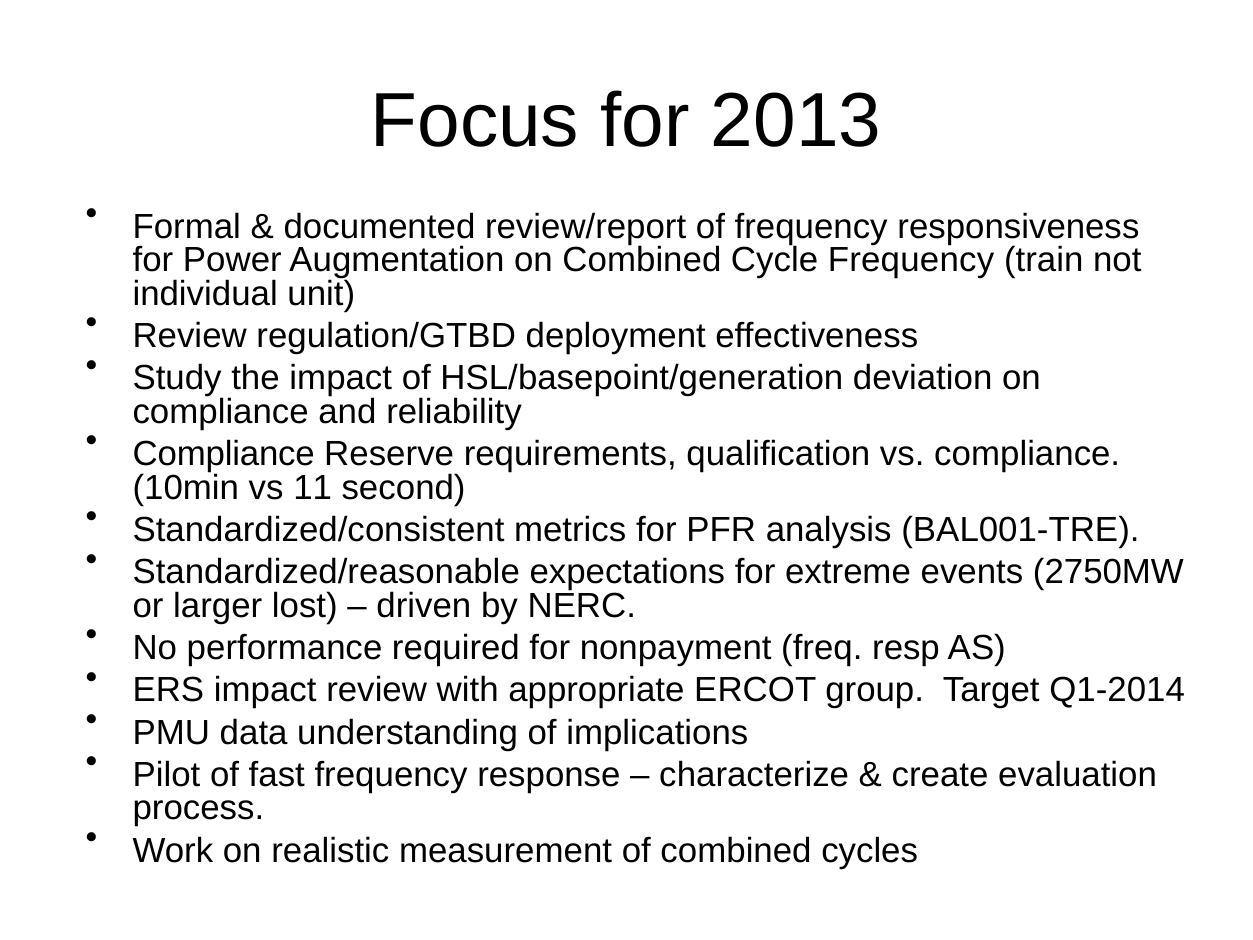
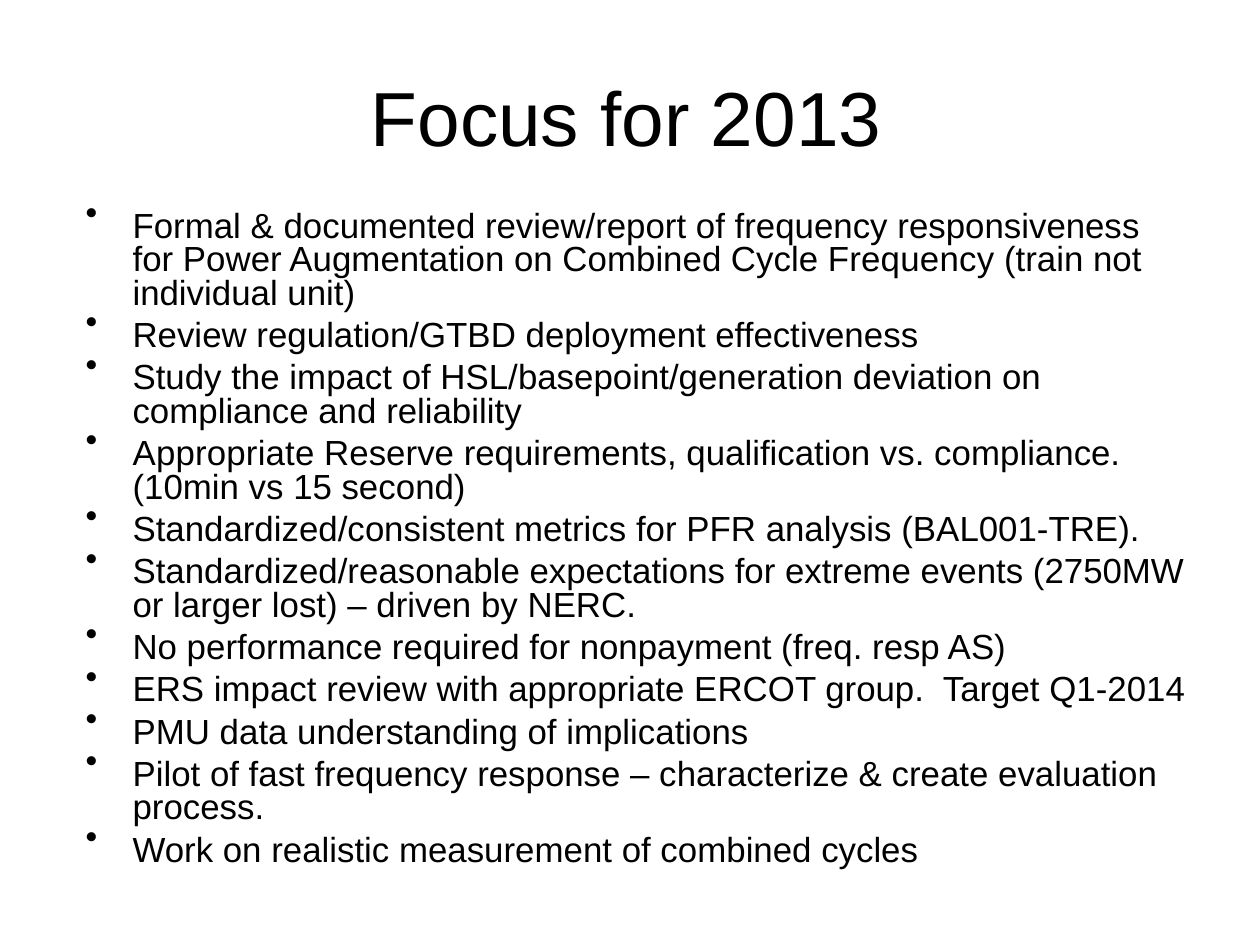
Compliance: Compliance -> Appropriate (224, 454)
11: 11 -> 15 (313, 487)
